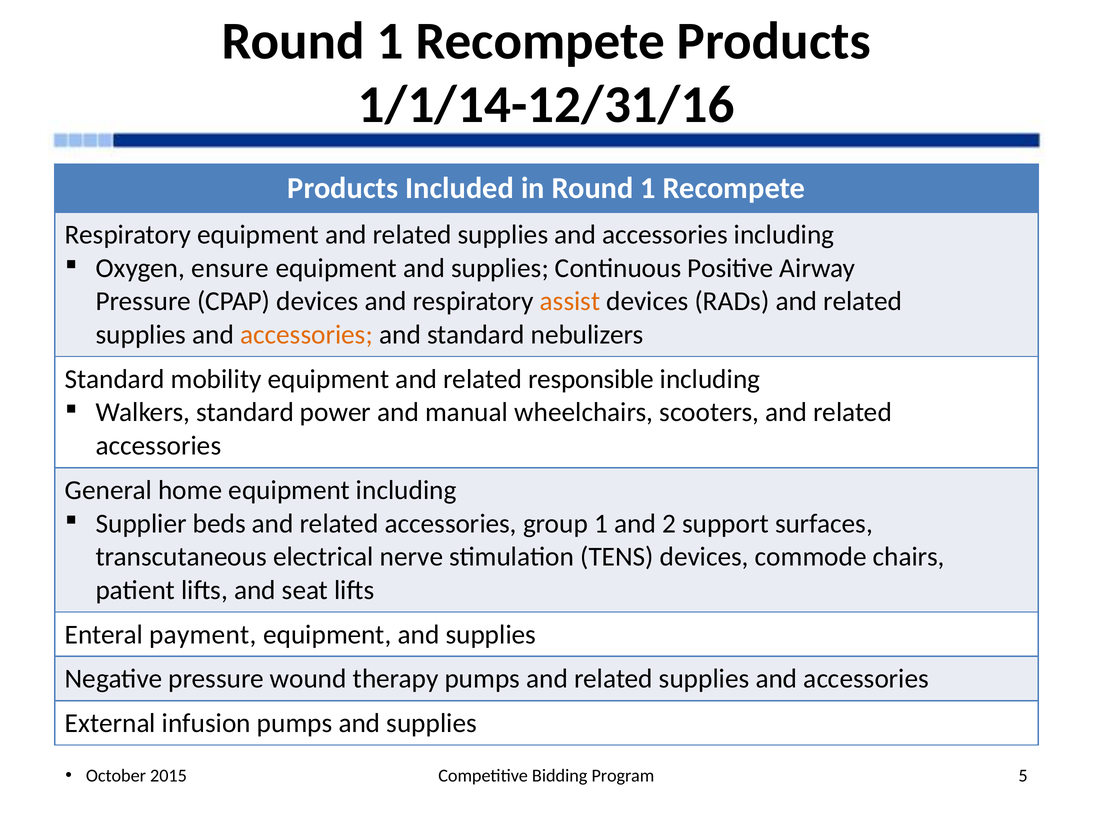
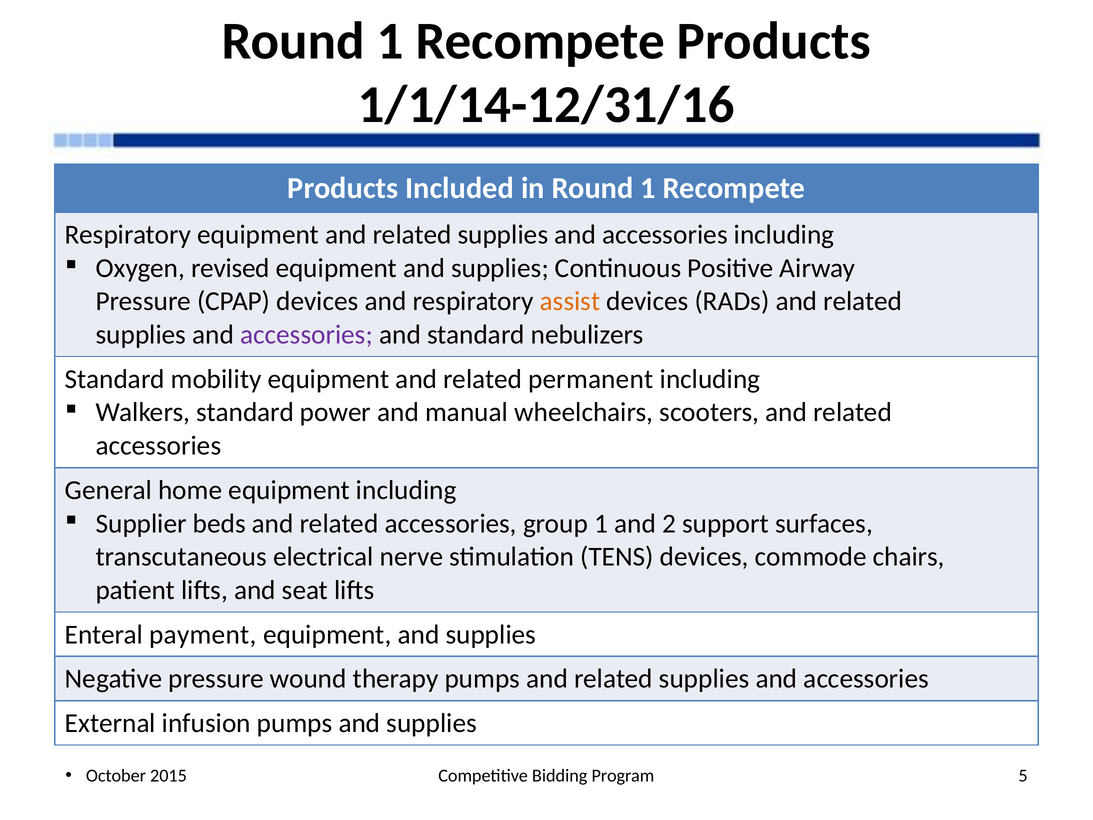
ensure: ensure -> revised (230, 268)
accessories colour: orange -> purple (307, 335)
responsible: responsible -> permanent (591, 379)
